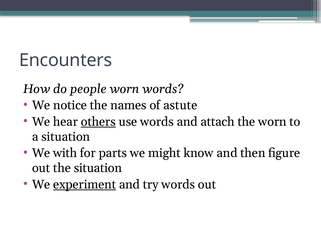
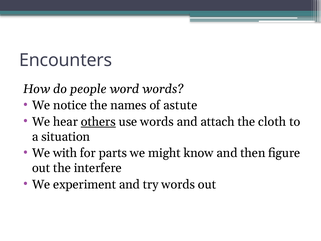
people worn: worn -> word (124, 89)
the worn: worn -> cloth (272, 122)
the situation: situation -> interfere (98, 168)
experiment underline: present -> none (85, 184)
